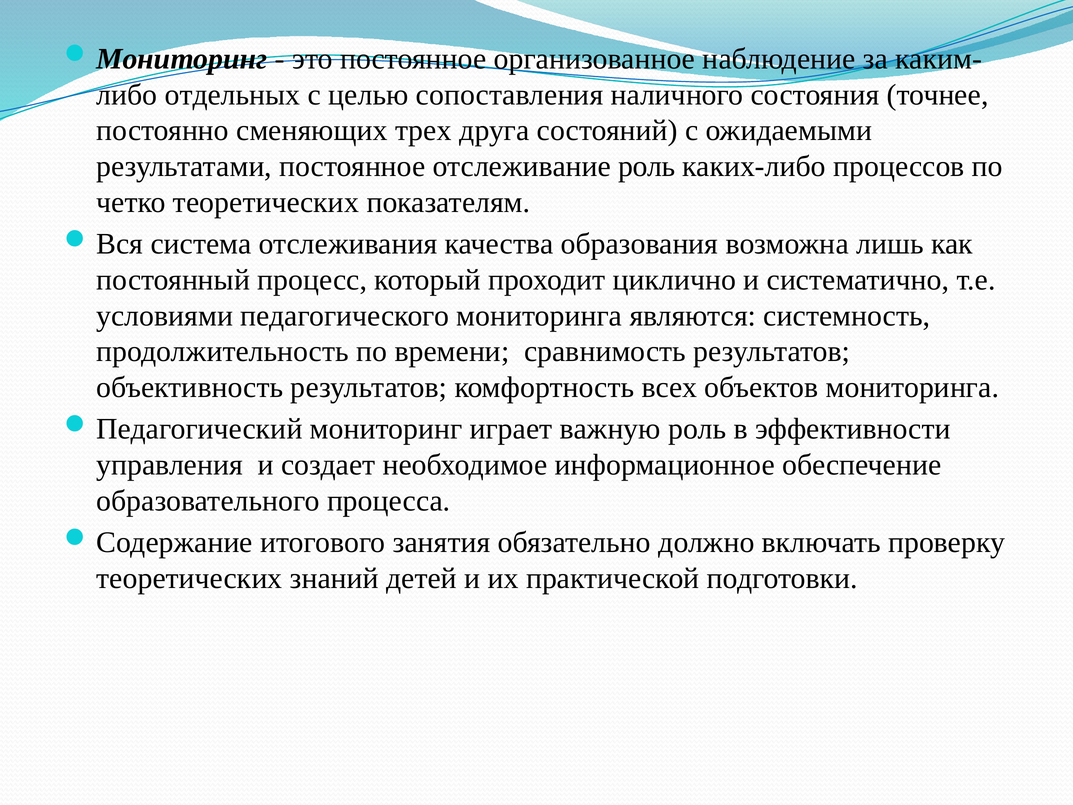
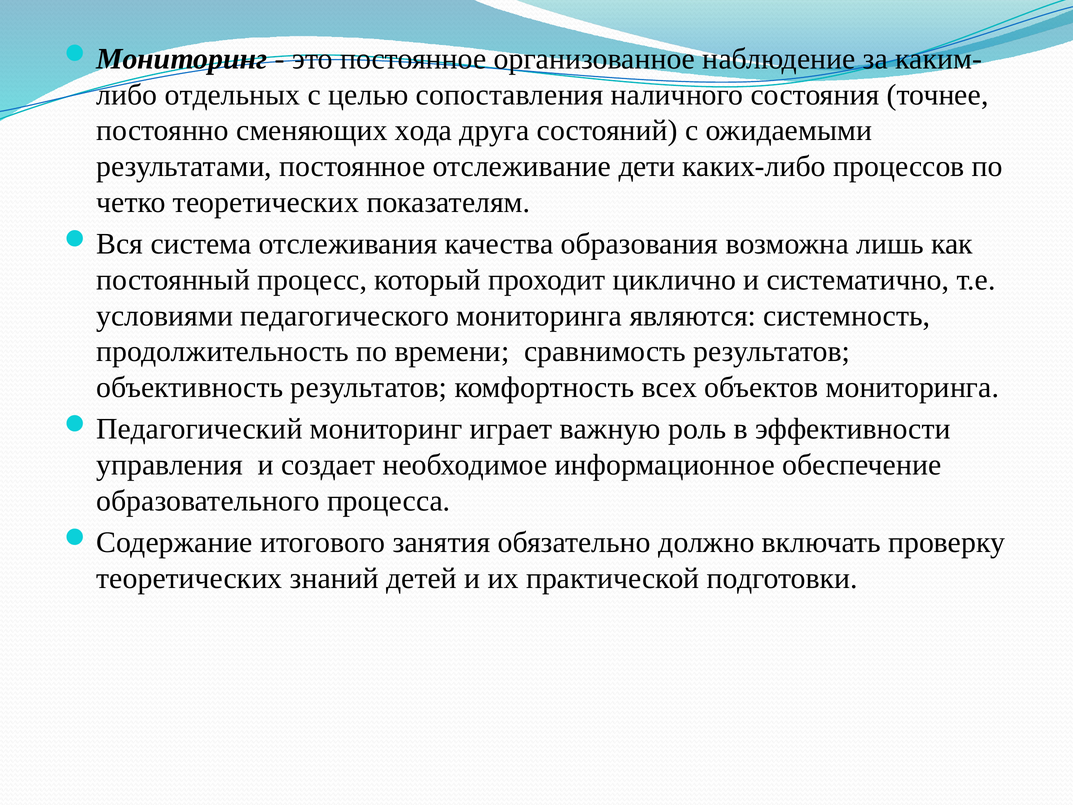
трех: трех -> хода (424, 130)
отслеживание роль: роль -> дети (647, 166)
